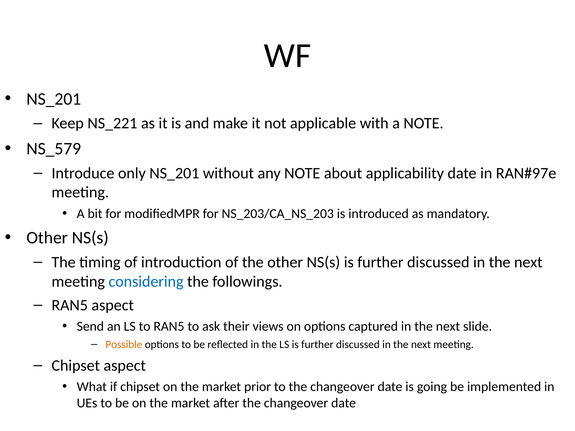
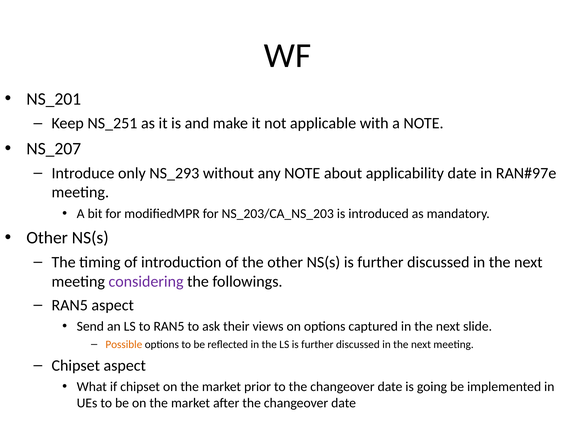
NS_221: NS_221 -> NS_251 (112, 123)
NS_579: NS_579 -> NS_207 (54, 149)
only NS_201: NS_201 -> NS_293 (174, 173)
considering colour: blue -> purple (146, 282)
